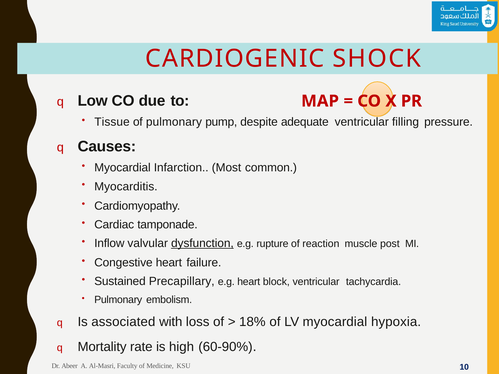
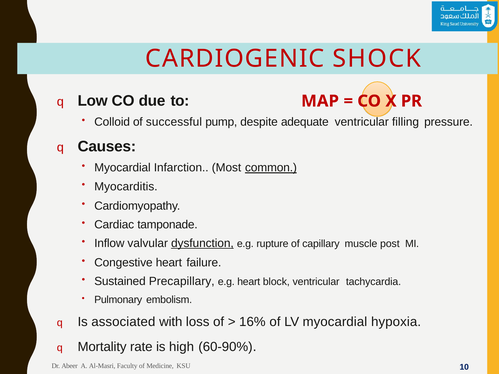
Tissue: Tissue -> Colloid (112, 122)
of pulmonary: pulmonary -> successful (174, 122)
common underline: none -> present (271, 168)
reaction: reaction -> capillary (321, 244)
18%: 18% -> 16% (252, 322)
